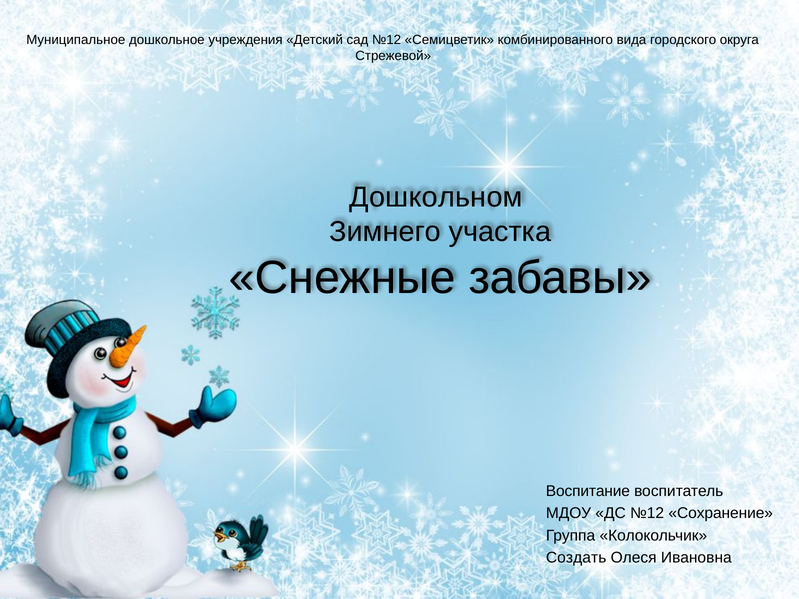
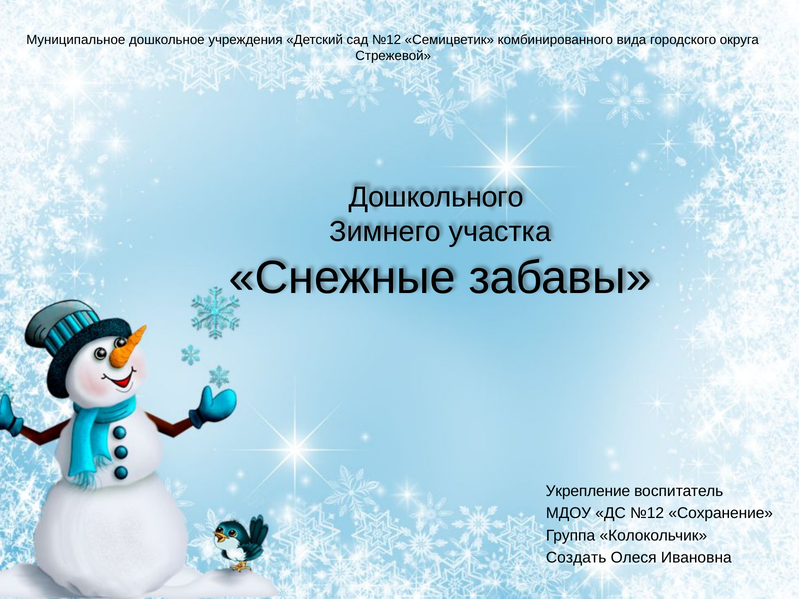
Дошкольном: Дошкольном -> Дошкольного (436, 197)
Воспитание: Воспитание -> Укрепление (588, 491)
